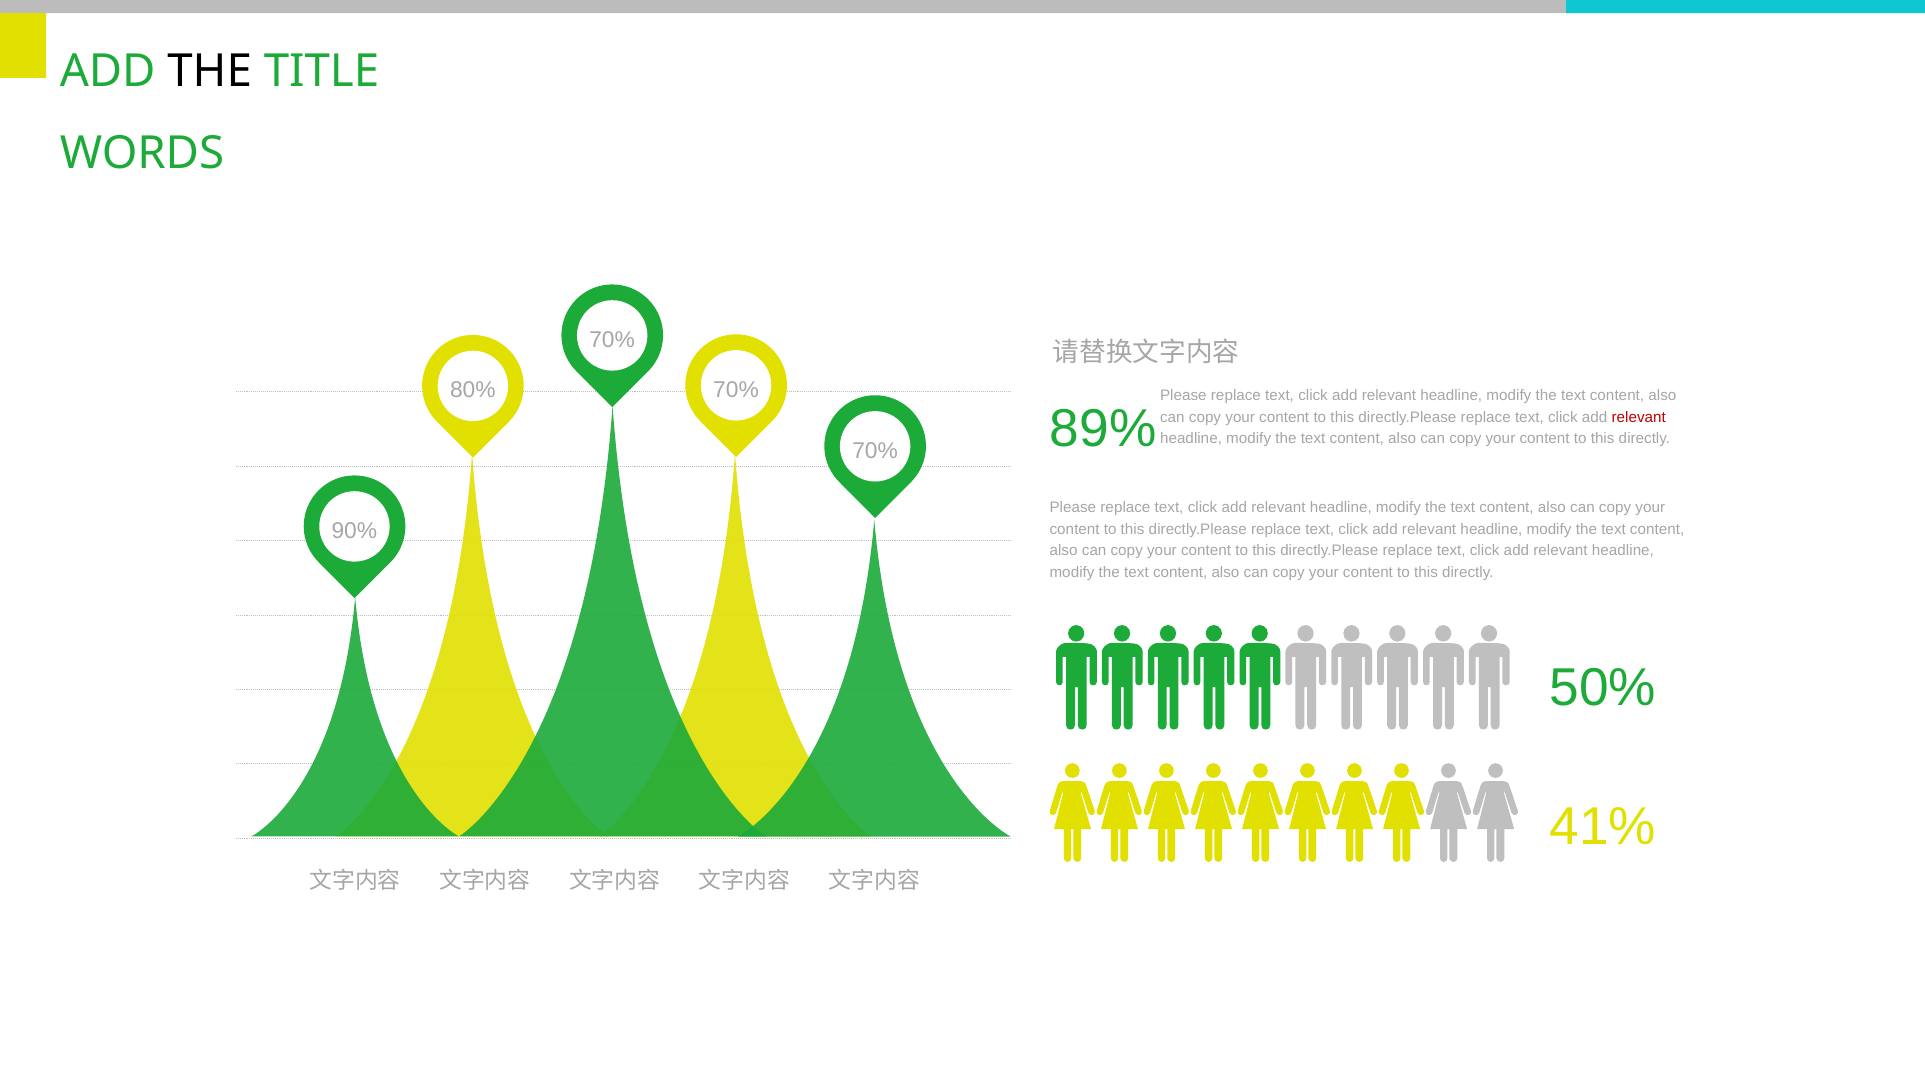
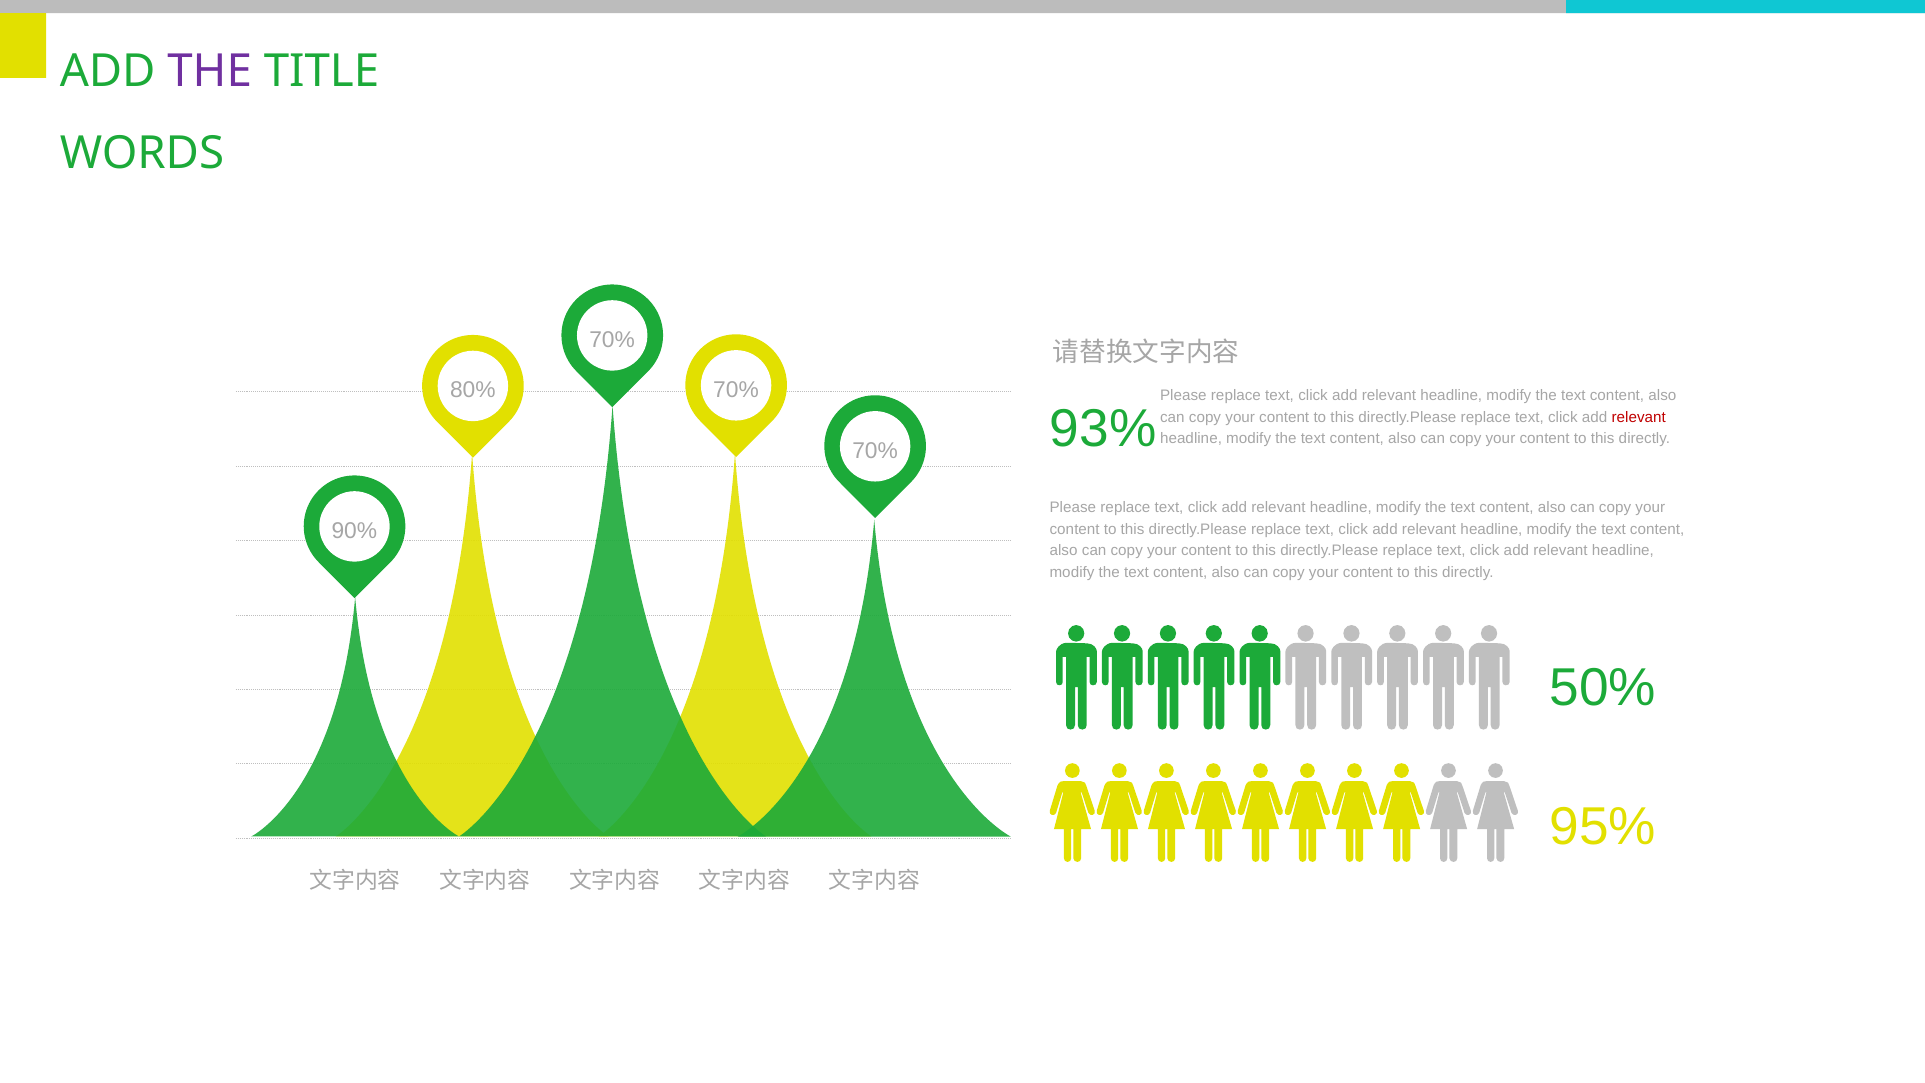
THE colour: black -> purple (210, 71)
89%: 89% -> 93% (1103, 428)
41%: 41% -> 95% (1603, 827)
